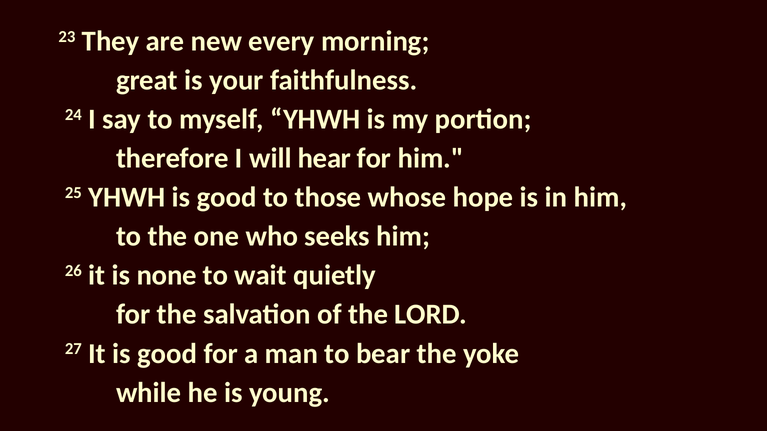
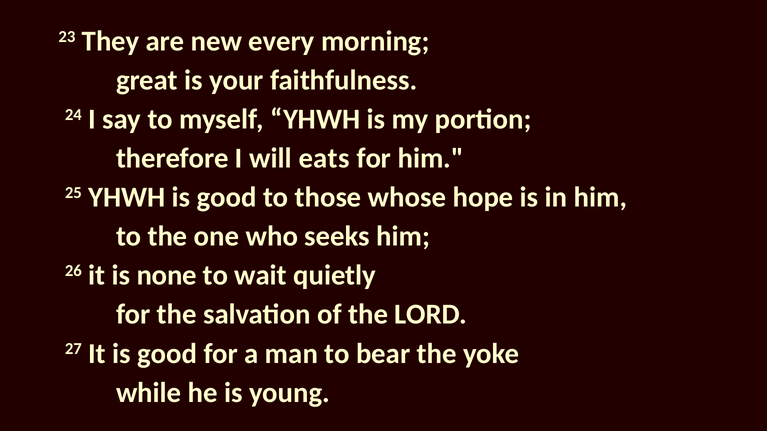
hear: hear -> eats (324, 159)
